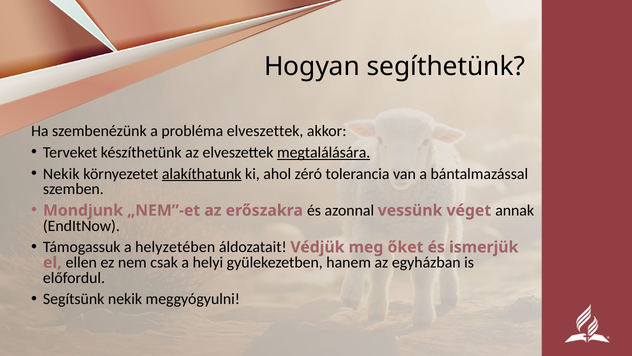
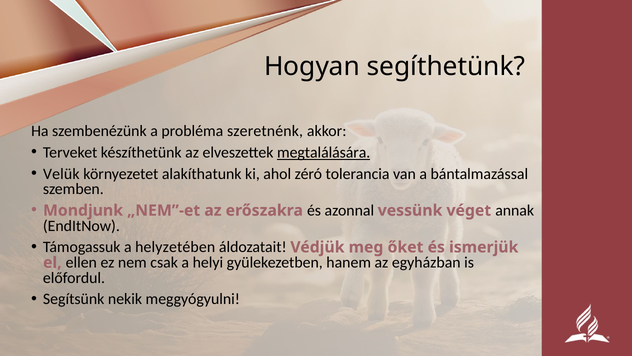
probléma elveszettek: elveszettek -> szeretnénk (265, 131)
Nekik: Nekik -> Velük (61, 174)
alakíthatunk underline: present -> none (202, 174)
